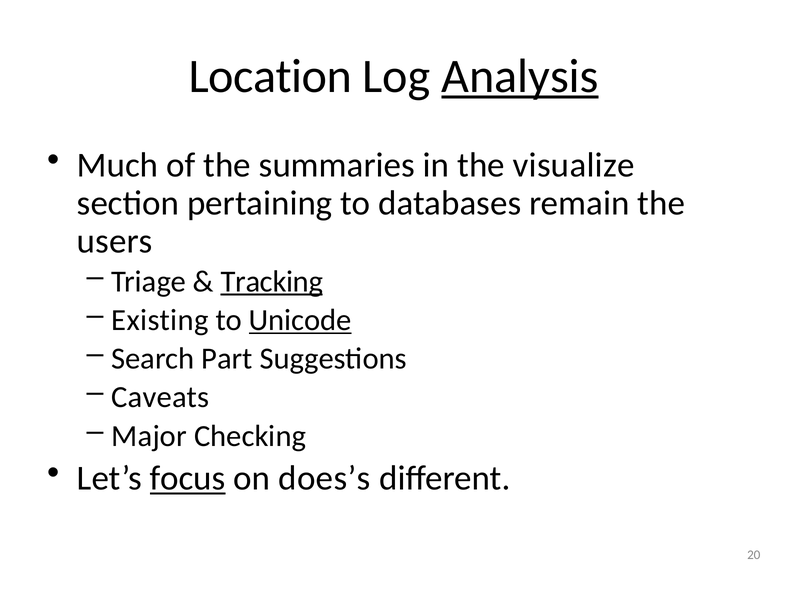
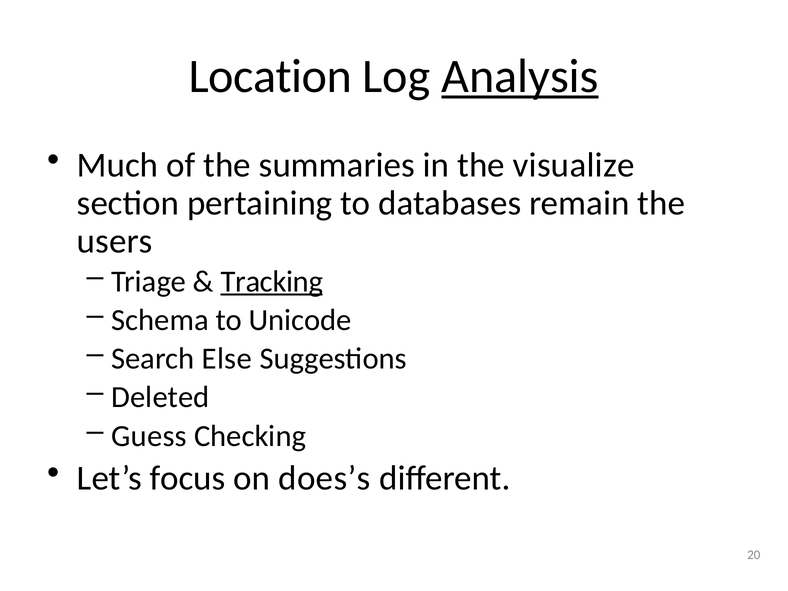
Existing: Existing -> Schema (160, 320)
Unicode underline: present -> none (300, 320)
Part: Part -> Else (227, 359)
Caveats: Caveats -> Deleted (160, 397)
Major: Major -> Guess (149, 436)
focus underline: present -> none (188, 478)
